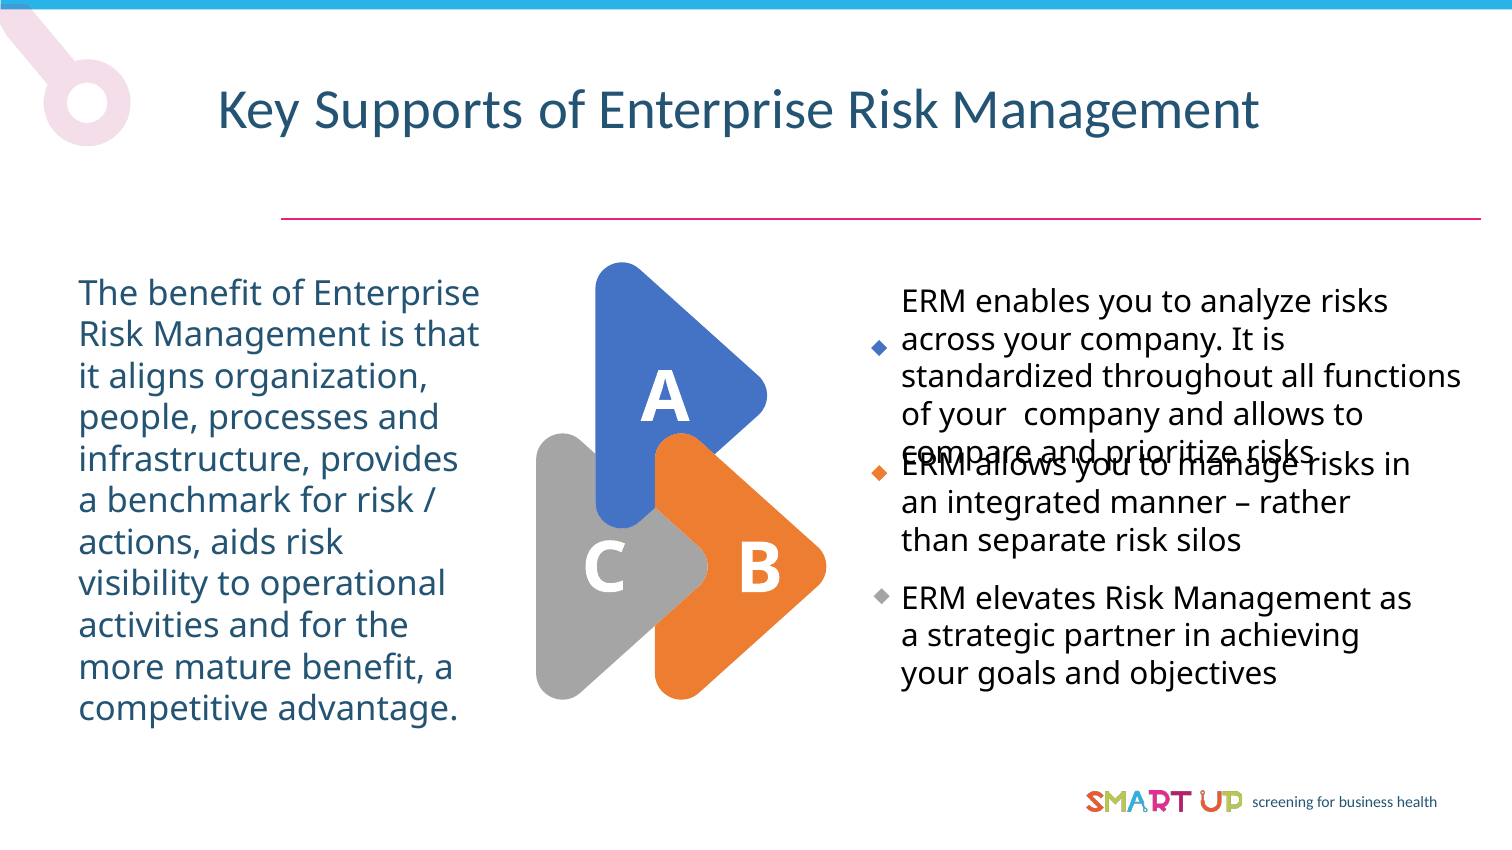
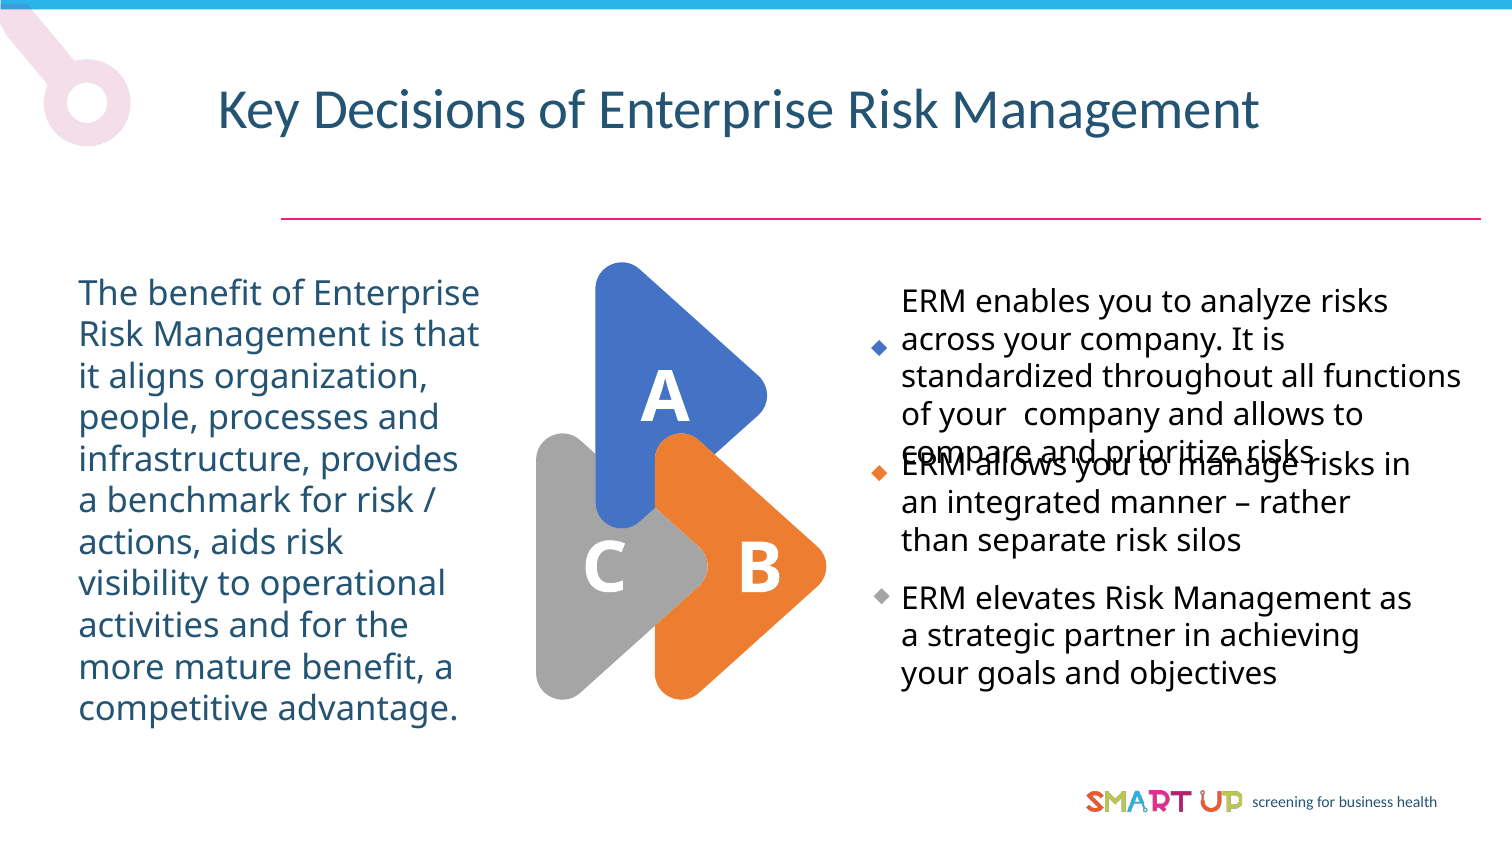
Supports: Supports -> Decisions (420, 110)
